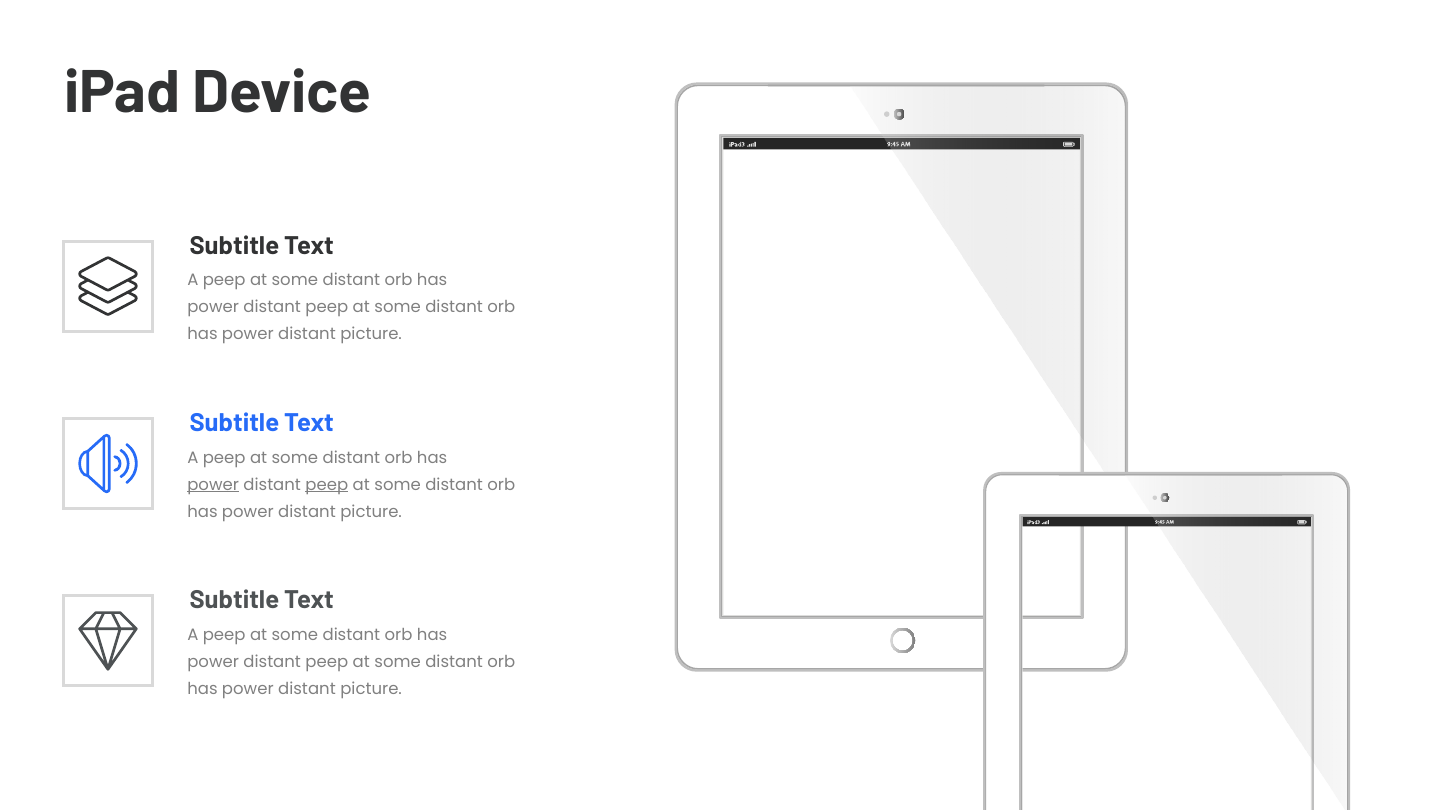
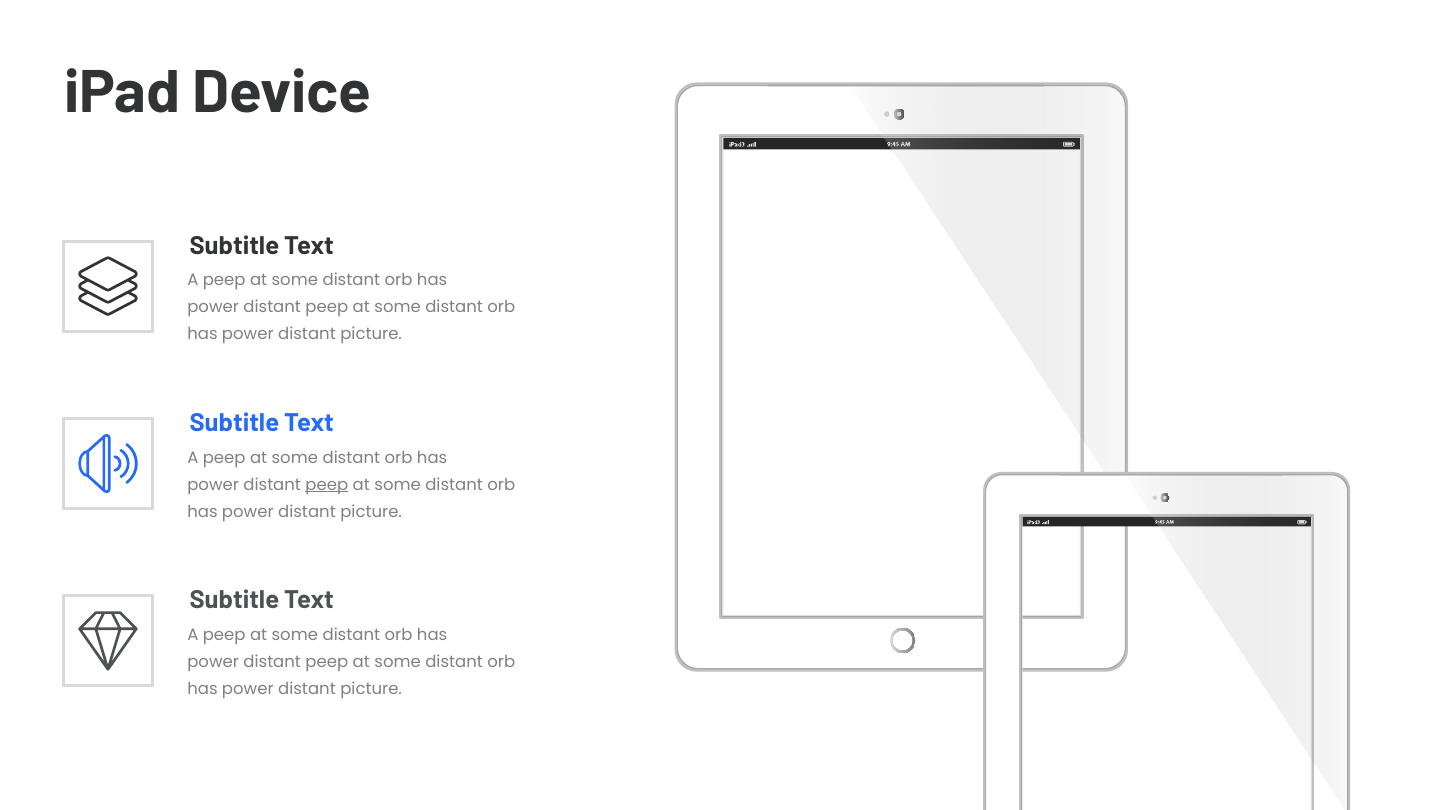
power underline: present -> none (213, 485)
